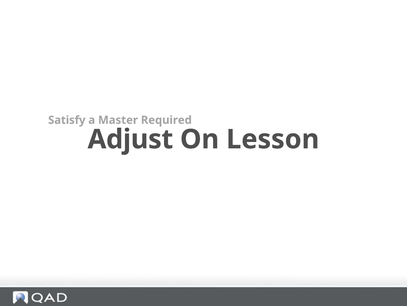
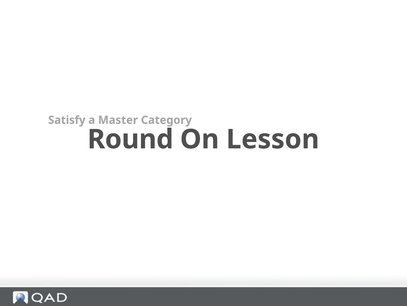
Required: Required -> Category (166, 120)
Adjust: Adjust -> Round (130, 139)
